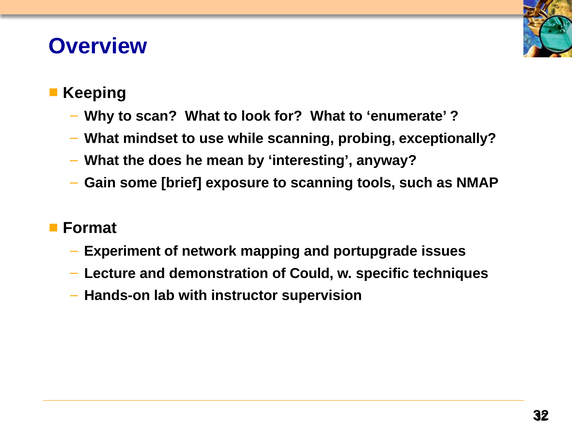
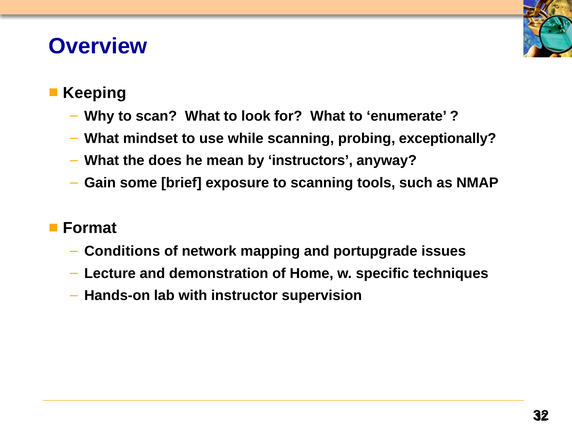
interesting: interesting -> instructors (310, 161)
Experiment: Experiment -> Conditions (122, 251)
Could: Could -> Home (312, 273)
